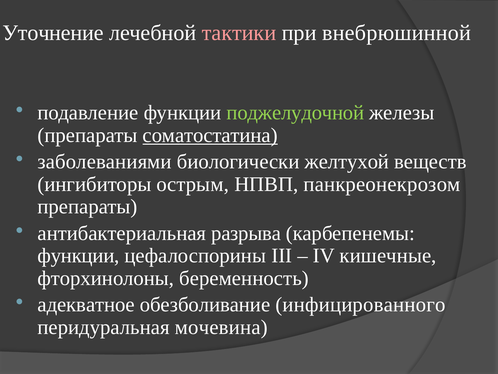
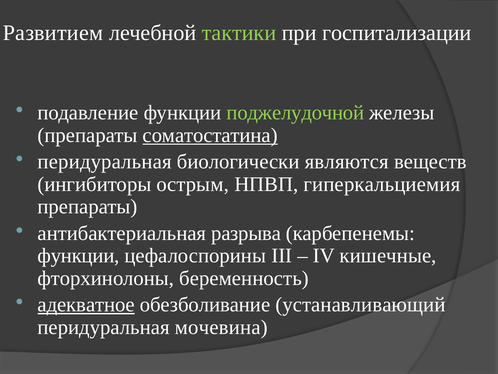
Уточнение: Уточнение -> Развитием (53, 33)
тактики colour: pink -> light green (239, 33)
внебрюшинной: внебрюшинной -> госпитализации (397, 33)
заболеваниями: заболеваниями -> перидуральная (105, 162)
желтухой: желтухой -> являются (347, 162)
панкреонекрозом: панкреонекрозом -> гиперкальциемия (382, 184)
адекватное underline: none -> present (86, 304)
инфицированного: инфицированного -> устанавливающий (360, 304)
